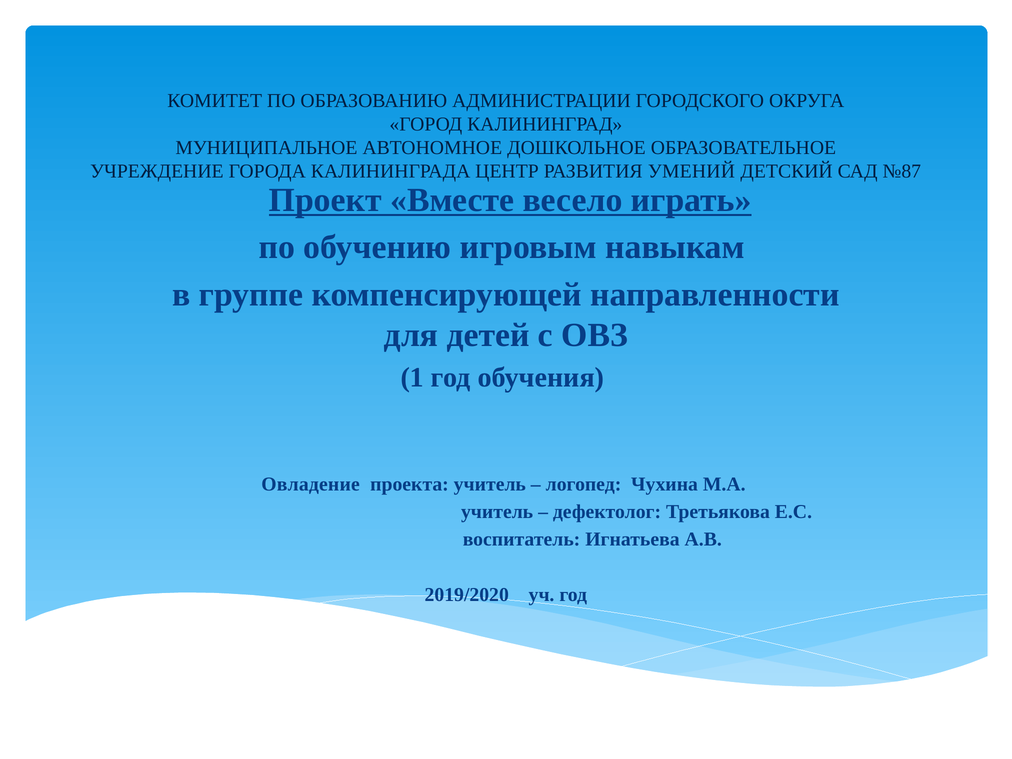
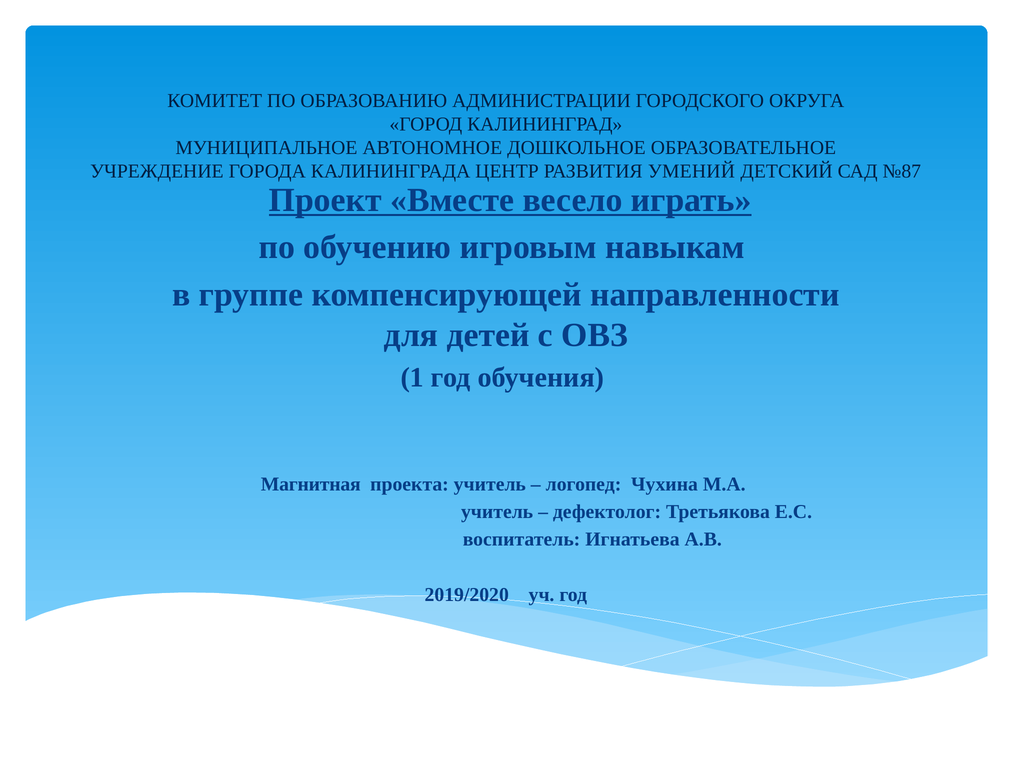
Овладение: Овладение -> Магнитная (311, 484)
